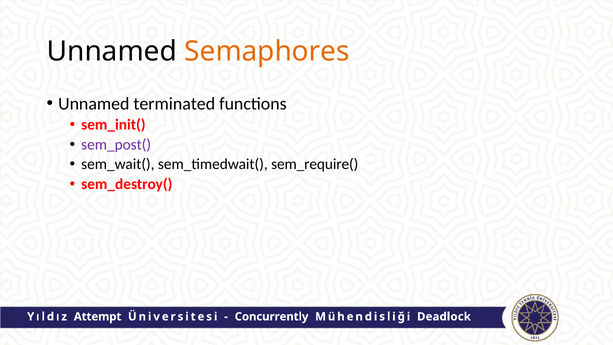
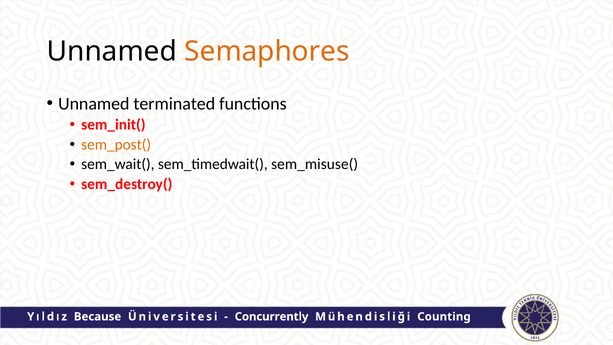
sem_post( colour: purple -> orange (116, 145)
sem_require(: sem_require( -> sem_misuse( (315, 164)
Attempt: Attempt -> Because (98, 316)
Deadlock: Deadlock -> Counting (444, 316)
